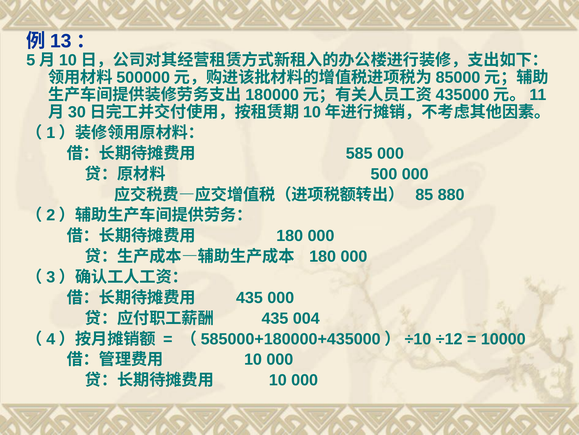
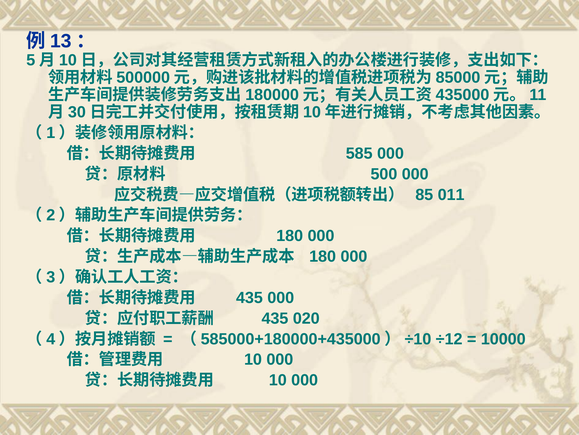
880: 880 -> 011 (451, 194)
004: 004 -> 020 (306, 318)
